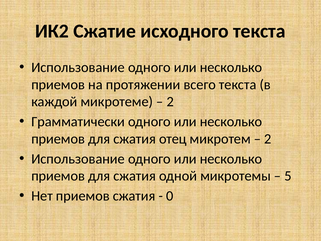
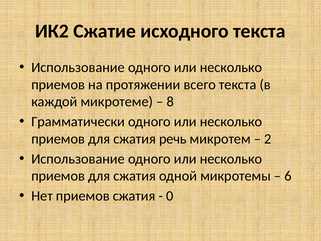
2: 2 -> 8 (170, 102)
отец: отец -> речь (173, 139)
5: 5 -> 6 (288, 176)
